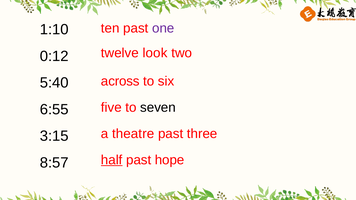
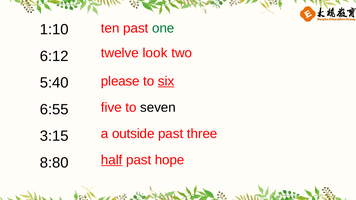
one colour: purple -> green (163, 28)
0:12: 0:12 -> 6:12 (54, 56)
across: across -> please (120, 81)
six underline: none -> present (166, 81)
theatre: theatre -> outside (133, 134)
8:57: 8:57 -> 8:80 (54, 163)
